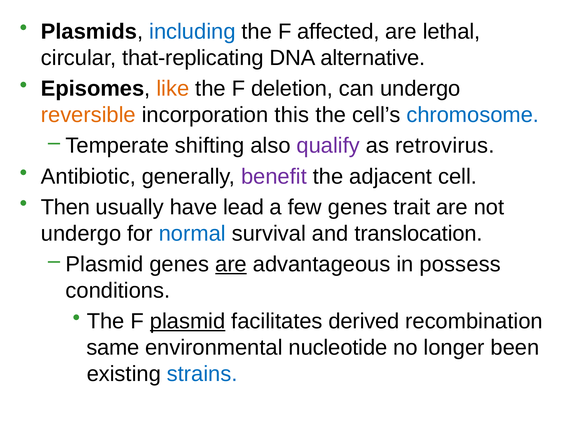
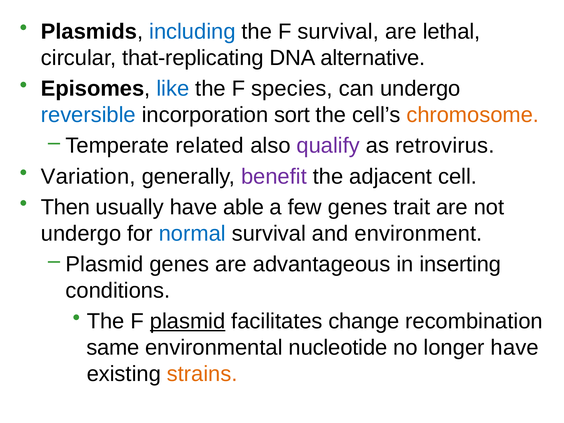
F affected: affected -> survival (338, 32)
like colour: orange -> blue (173, 89)
deletion: deletion -> species (292, 89)
reversible colour: orange -> blue (88, 115)
this: this -> sort (292, 115)
chromosome colour: blue -> orange (473, 115)
shifting: shifting -> related (210, 146)
Antibiotic: Antibiotic -> Variation (88, 176)
lead: lead -> able (243, 207)
translocation: translocation -> environment (418, 234)
are underline: present -> none (231, 264)
possess: possess -> inserting (460, 264)
derived: derived -> change (364, 321)
longer been: been -> have (515, 348)
strains colour: blue -> orange (202, 374)
